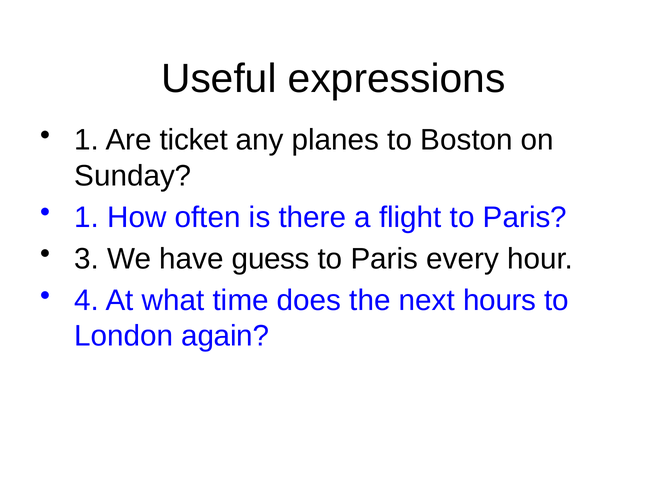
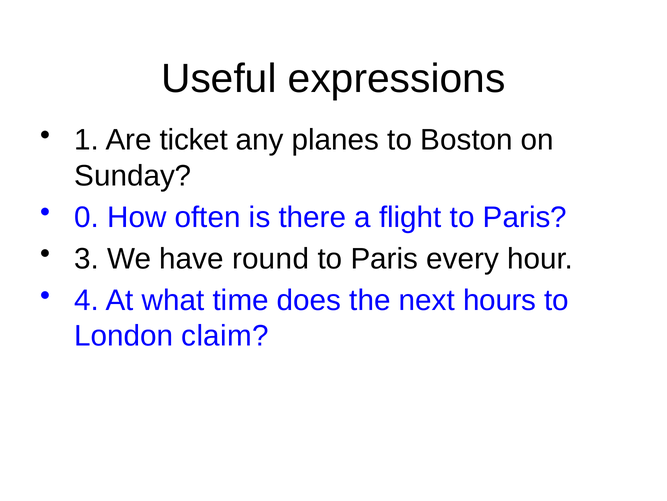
1: 1 -> 0 (87, 217)
guess: guess -> round (271, 259)
again: again -> claim (225, 336)
